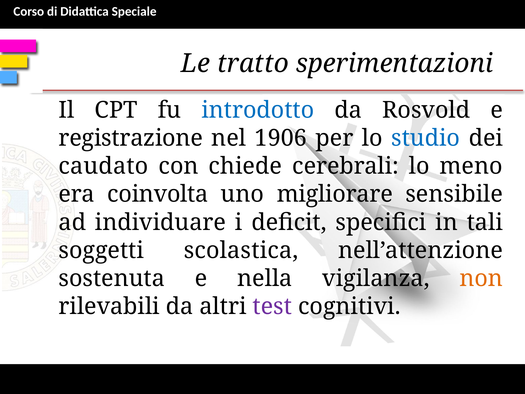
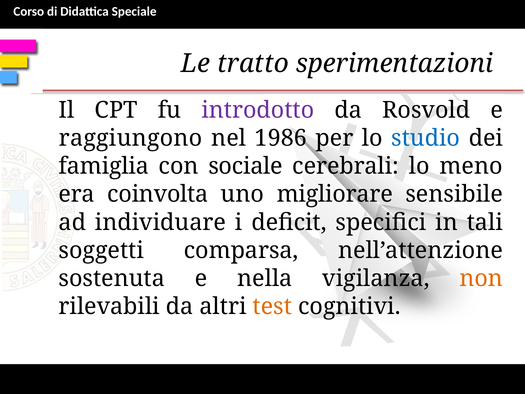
introdotto colour: blue -> purple (258, 110)
registrazione: registrazione -> raggiungono (131, 138)
1906: 1906 -> 1986 (281, 138)
caudato: caudato -> famiglia (104, 166)
chiede: chiede -> sociale (246, 166)
scolastica: scolastica -> comparsa (241, 250)
test colour: purple -> orange (272, 306)
